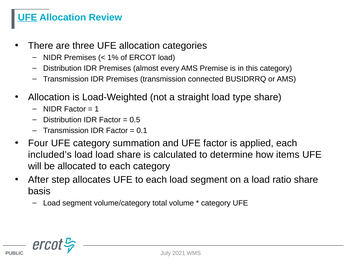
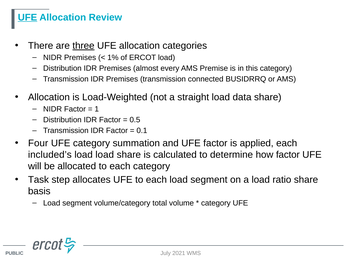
three underline: none -> present (83, 46)
type: type -> data (242, 97)
how items: items -> factor (288, 155)
After: After -> Task (38, 180)
